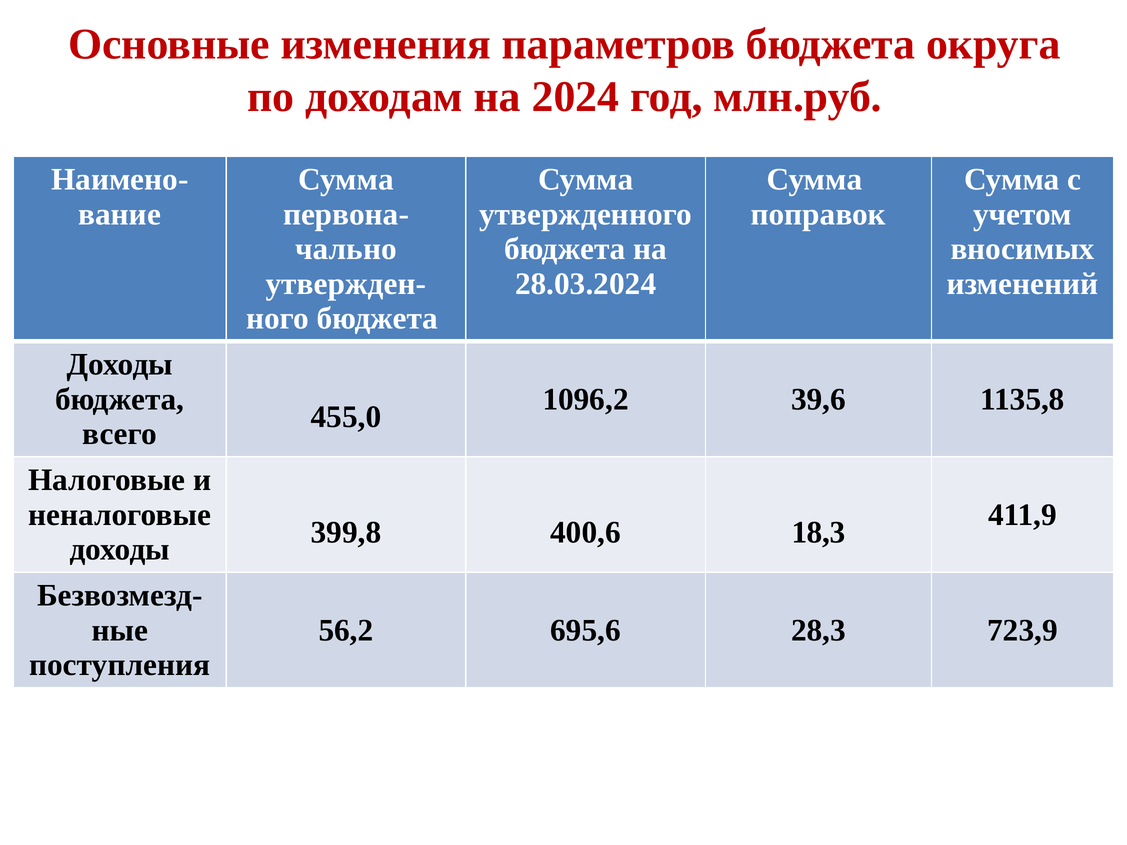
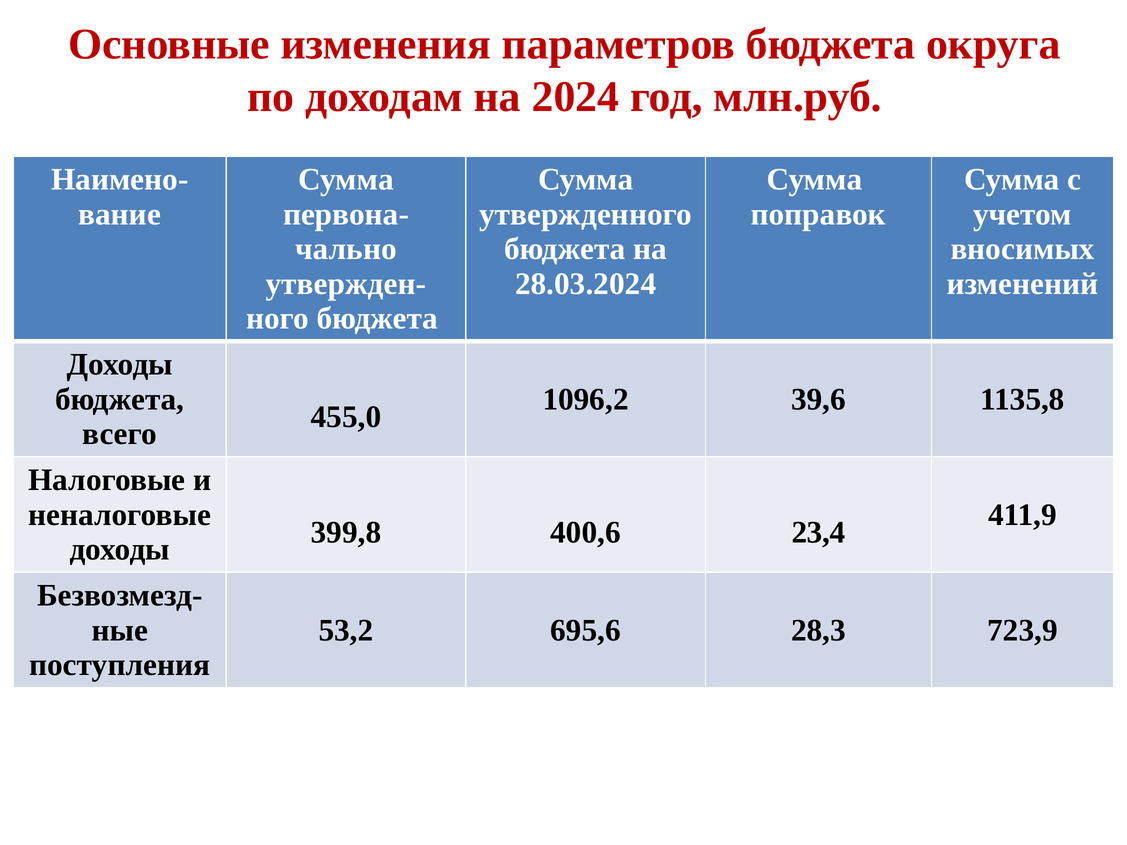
18,3: 18,3 -> 23,4 (819, 532)
56,2: 56,2 -> 53,2 (346, 630)
